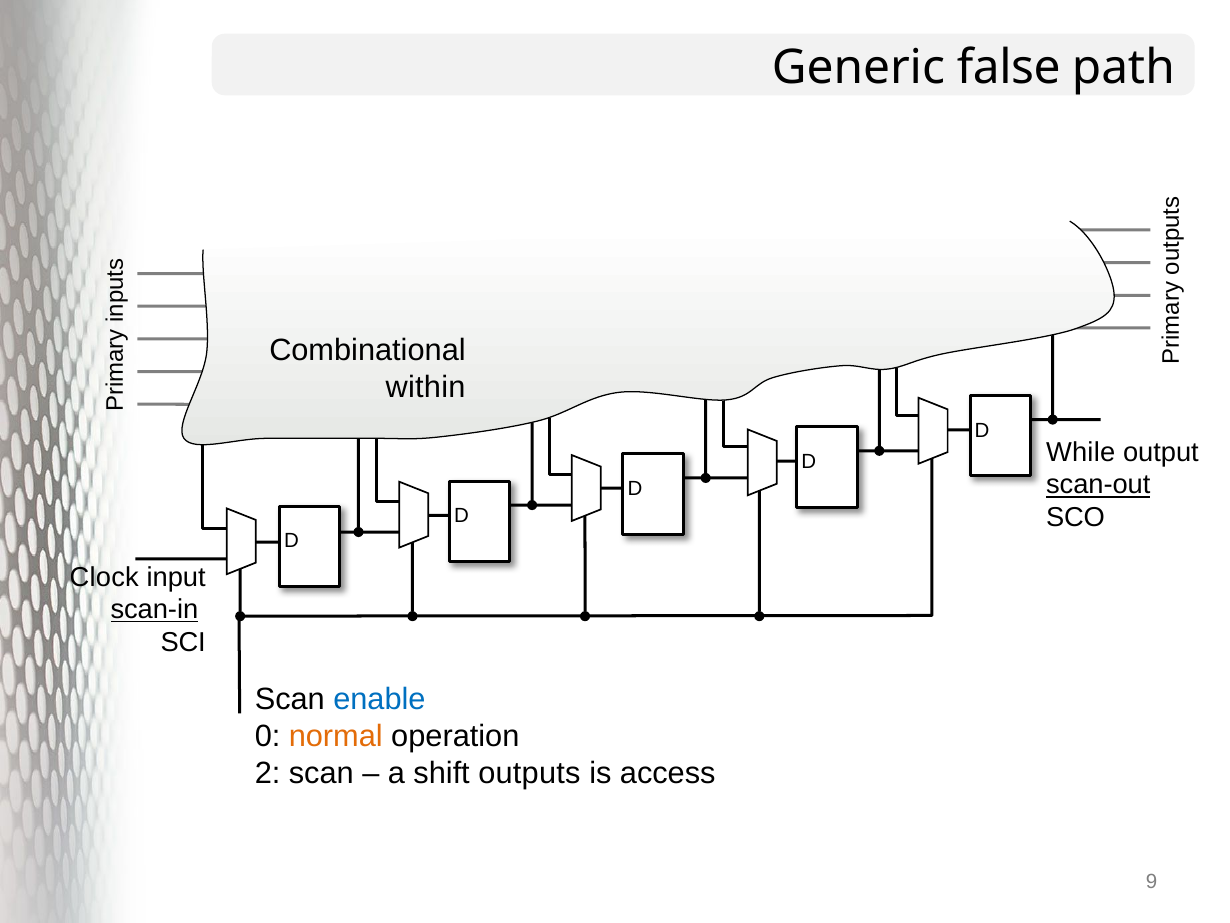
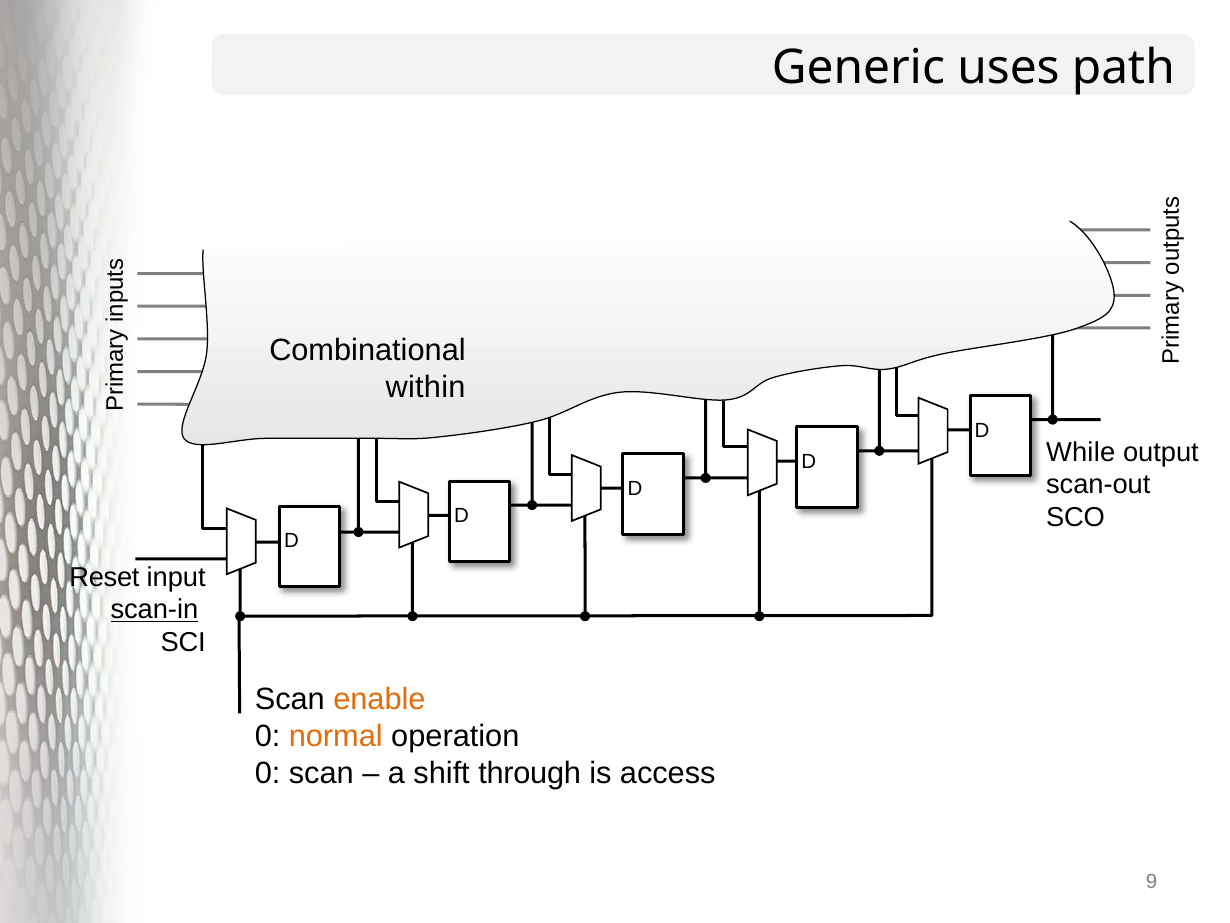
false: false -> uses (1009, 68)
scan-out underline: present -> none (1098, 485)
Clock: Clock -> Reset (104, 577)
enable colour: blue -> orange (379, 699)
2: 2 -> 0 (268, 773)
outputs: outputs -> through (530, 773)
